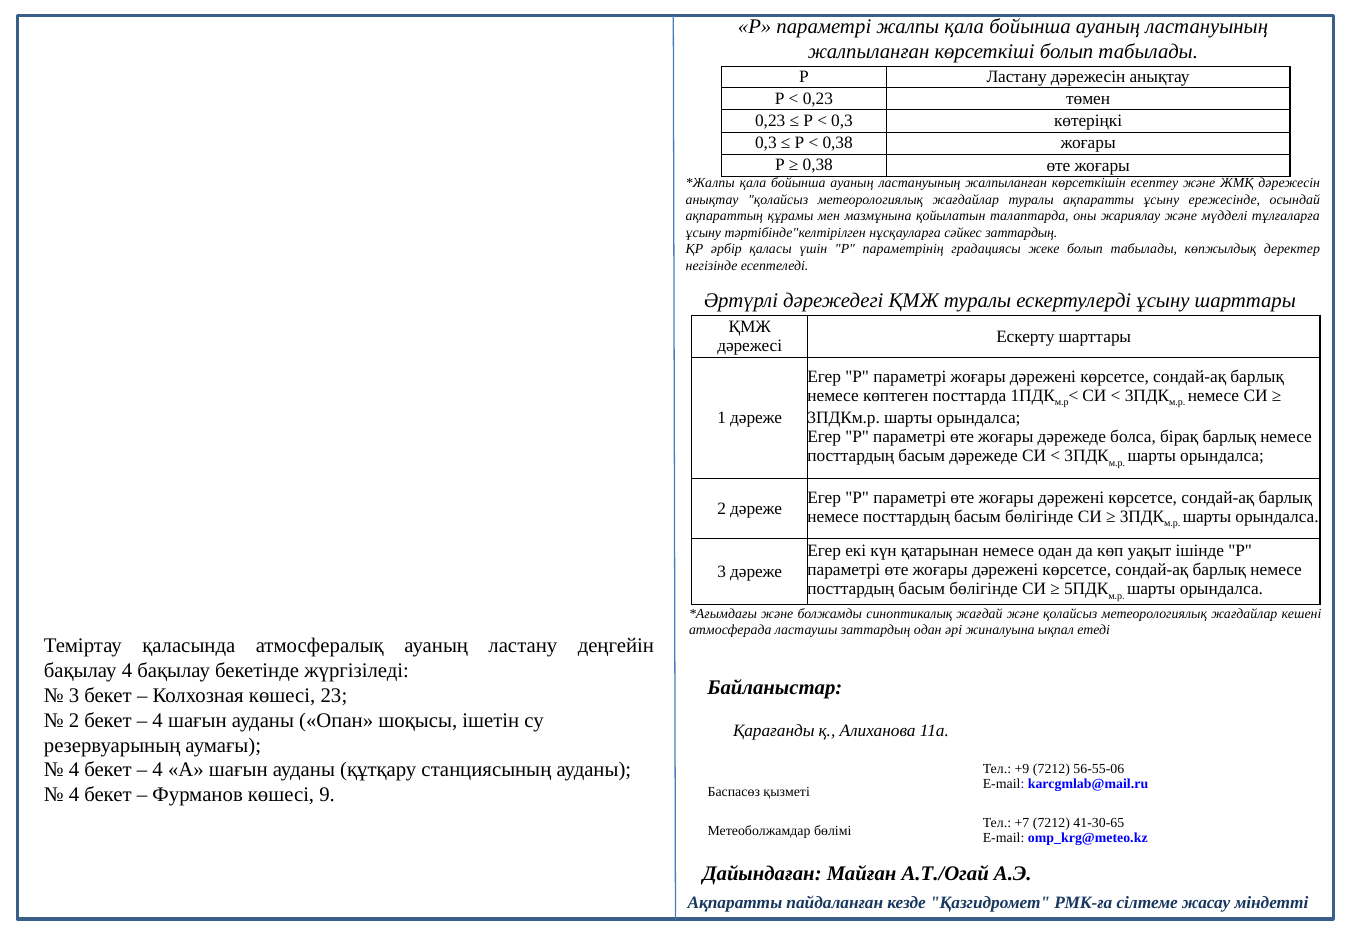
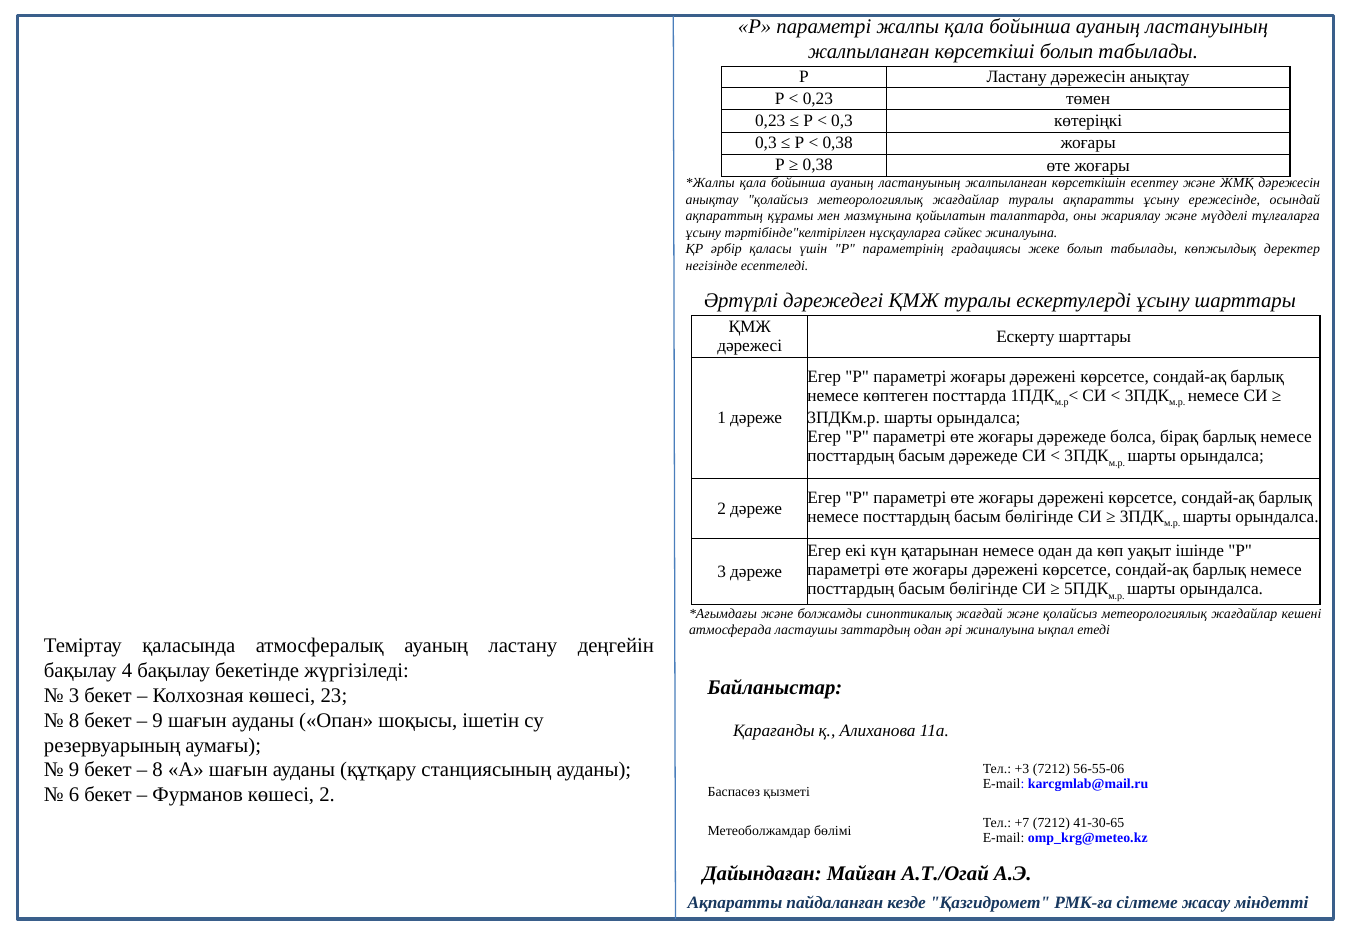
сәйкес заттардың: заттардың -> жиналуына (1021, 233)
2: 2 -> 8 (74, 720)
4: 4 -> 9 (158, 720)
4: 4 -> 9 (74, 770)
4: 4 -> 8 (158, 770)
+9: +9 -> +3 (1022, 769)
4: 4 -> 6 (74, 795)
көшесі 9: 9 -> 2 (327, 795)
